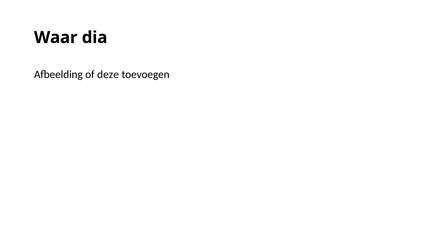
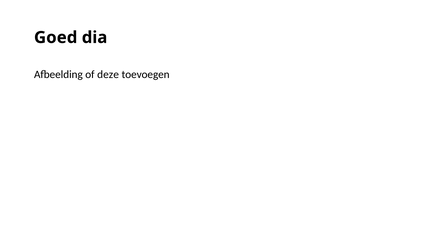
Waar: Waar -> Goed (56, 37)
